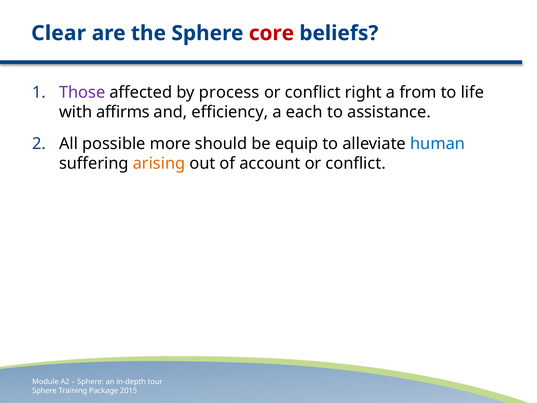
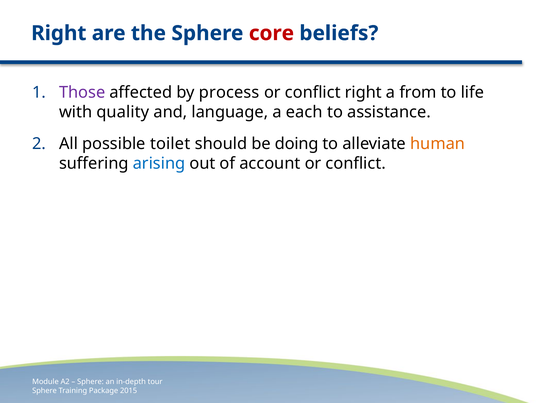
Clear: Clear -> Right (59, 33)
affirms: affirms -> quality (123, 112)
efficiency: efficiency -> language (230, 112)
more: more -> toilet (170, 144)
equip: equip -> doing (297, 144)
human colour: blue -> orange (438, 144)
arising colour: orange -> blue (159, 163)
